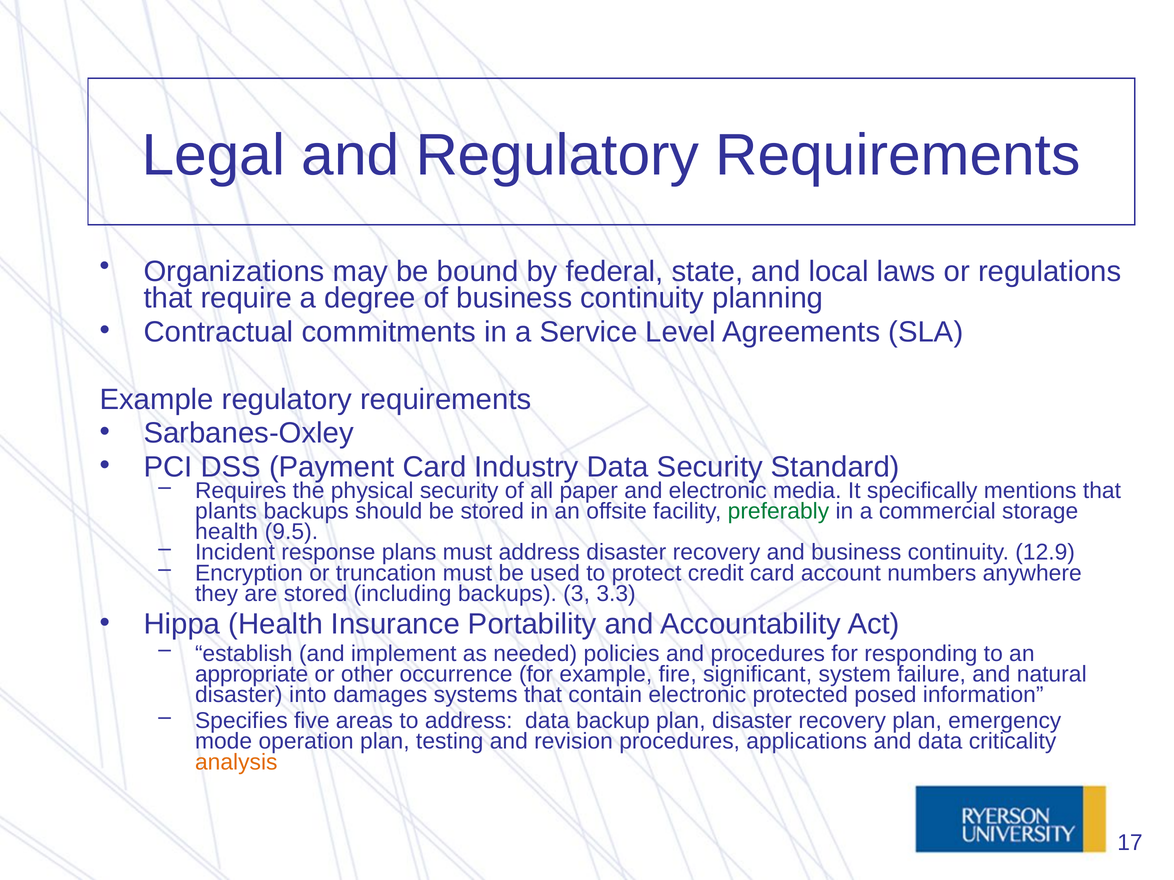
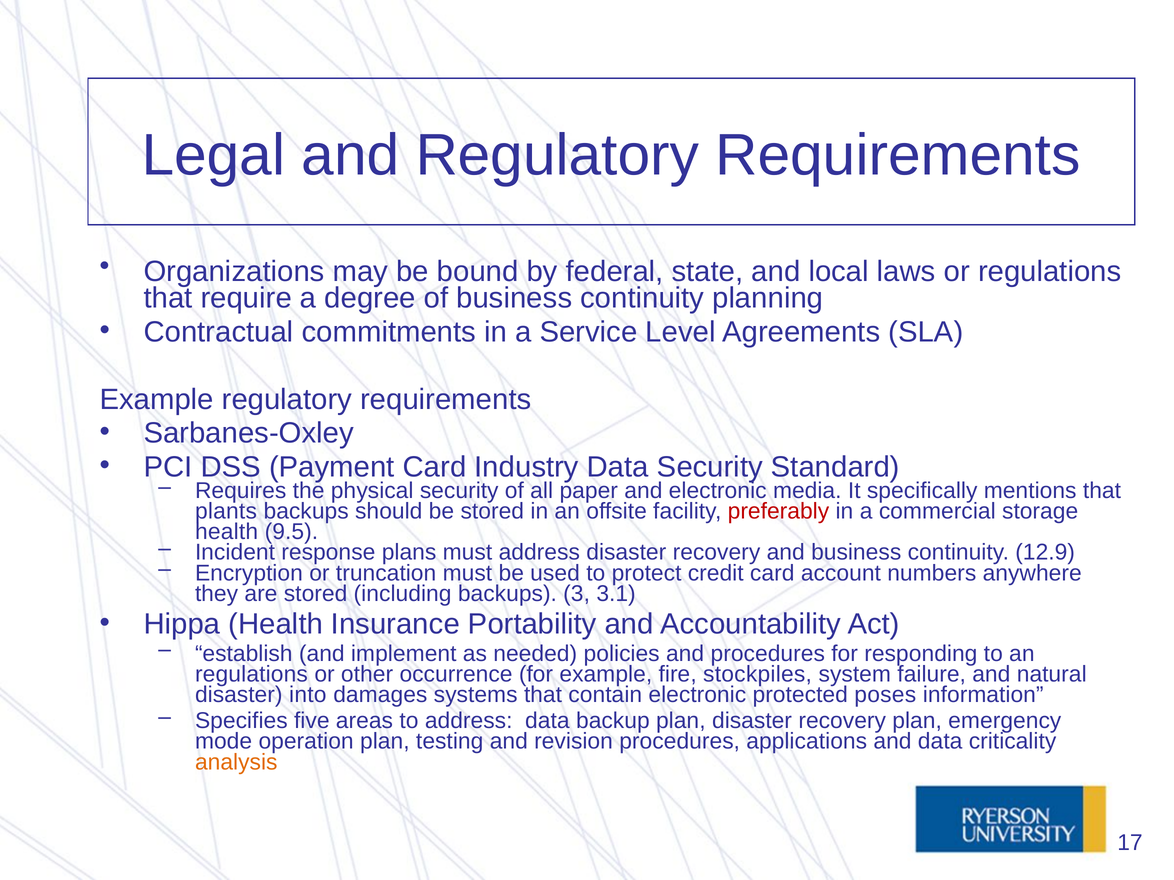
preferably colour: green -> red (778, 512)
3.3: 3.3 -> 3.1 (616, 594)
appropriate: appropriate -> regulations (251, 674)
significant: significant -> stockpiles (758, 674)
posed: posed -> poses (885, 695)
